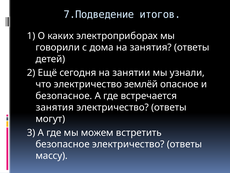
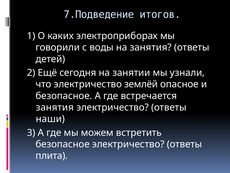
дома: дома -> воды (102, 47)
могут: могут -> наши (50, 119)
массу: массу -> плита (52, 155)
